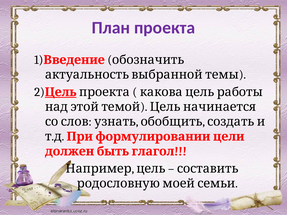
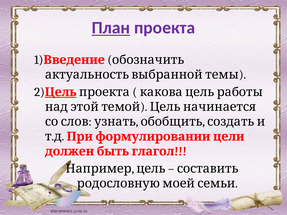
План underline: none -> present (111, 28)
